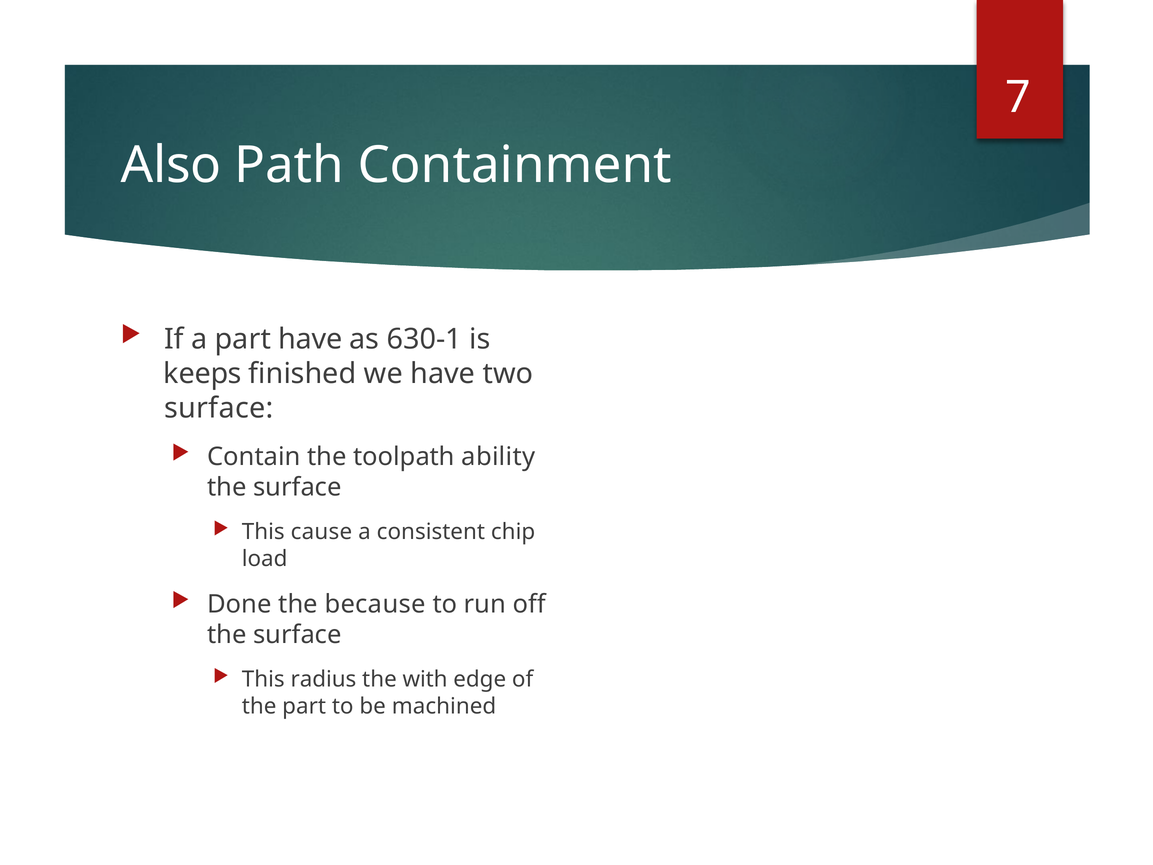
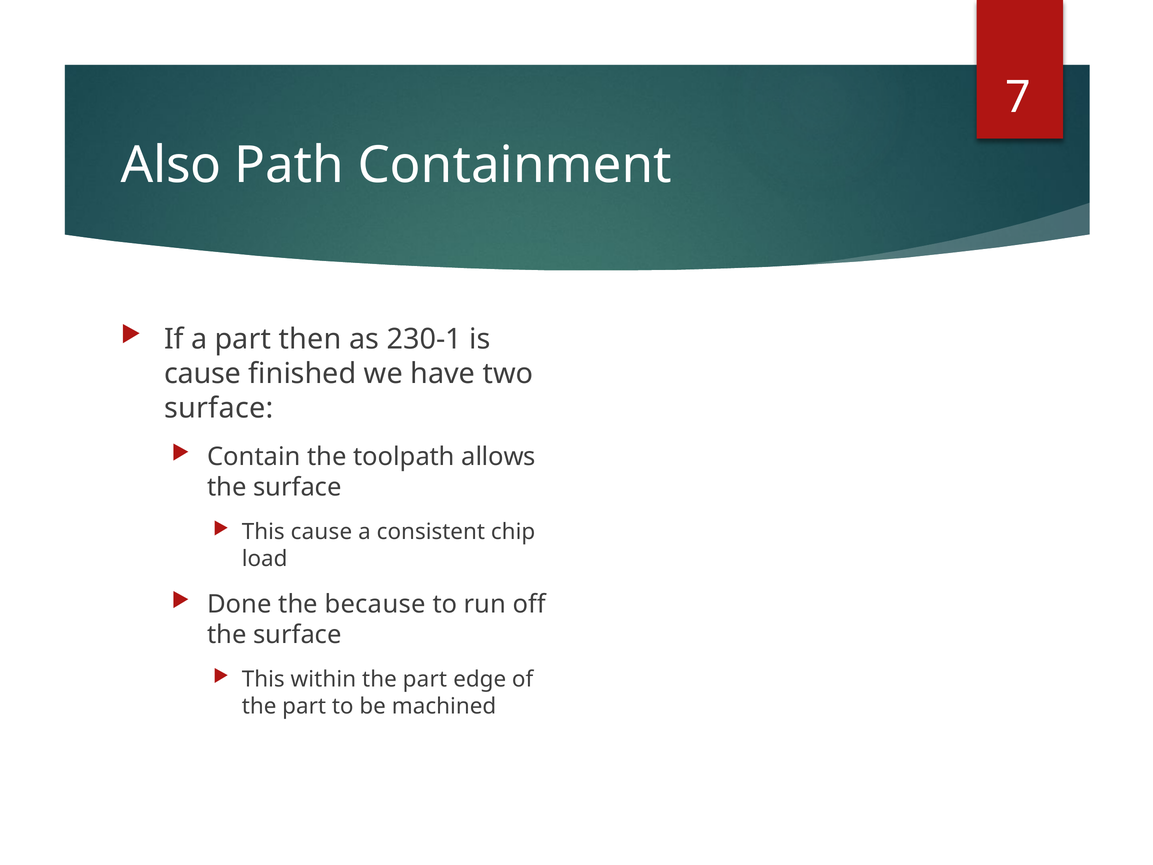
part have: have -> then (310, 339)
630-1: 630-1 -> 230-1 (424, 339)
keeps: keeps -> cause (203, 374)
ability: ability -> allows (499, 457)
radius: radius -> within (323, 679)
with: with -> part (425, 679)
